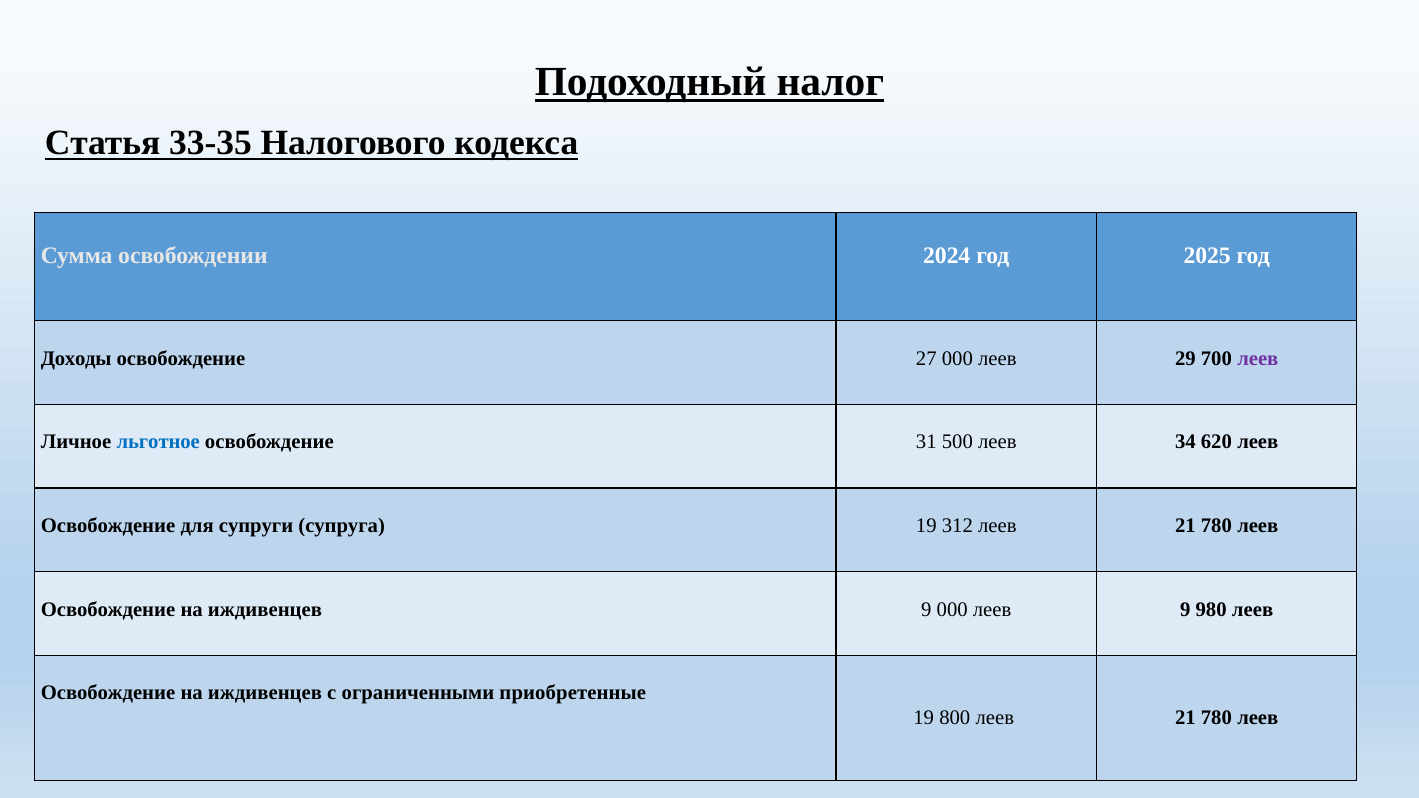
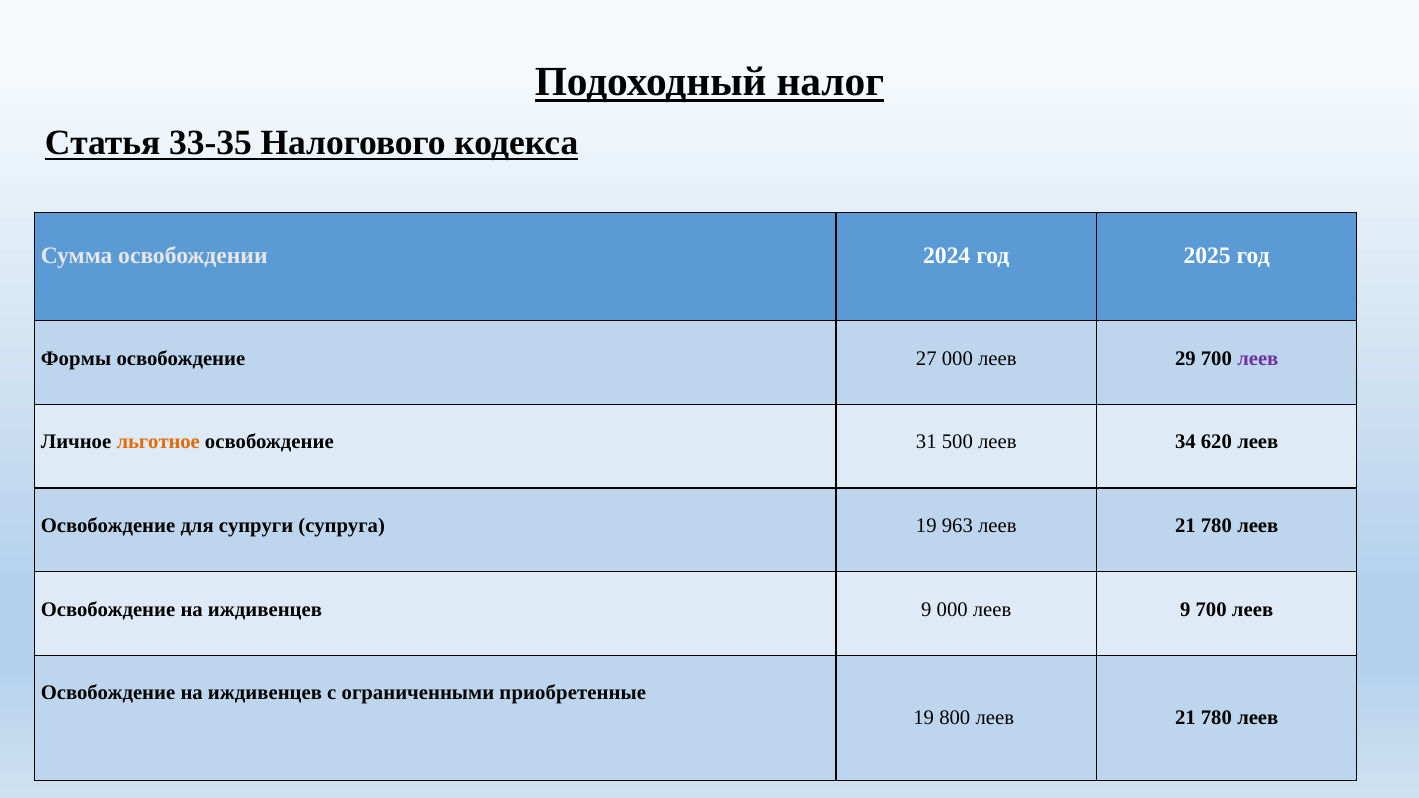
Доходы: Доходы -> Формы (76, 359)
льготное colour: blue -> orange (158, 442)
312: 312 -> 963 (957, 526)
9 980: 980 -> 700 (1211, 609)
